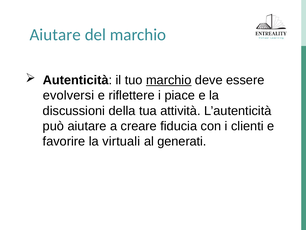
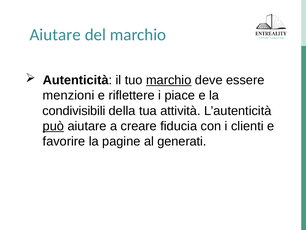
evolversi: evolversi -> menzioni (69, 95)
discussioni: discussioni -> condivisibili (74, 111)
può underline: none -> present (53, 126)
virtuali: virtuali -> pagine (121, 141)
